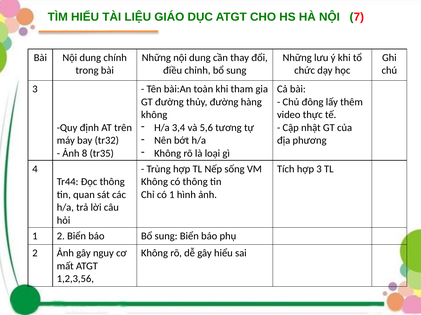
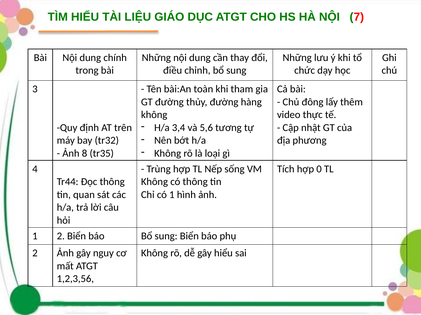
hợp 3: 3 -> 0 (319, 169)
